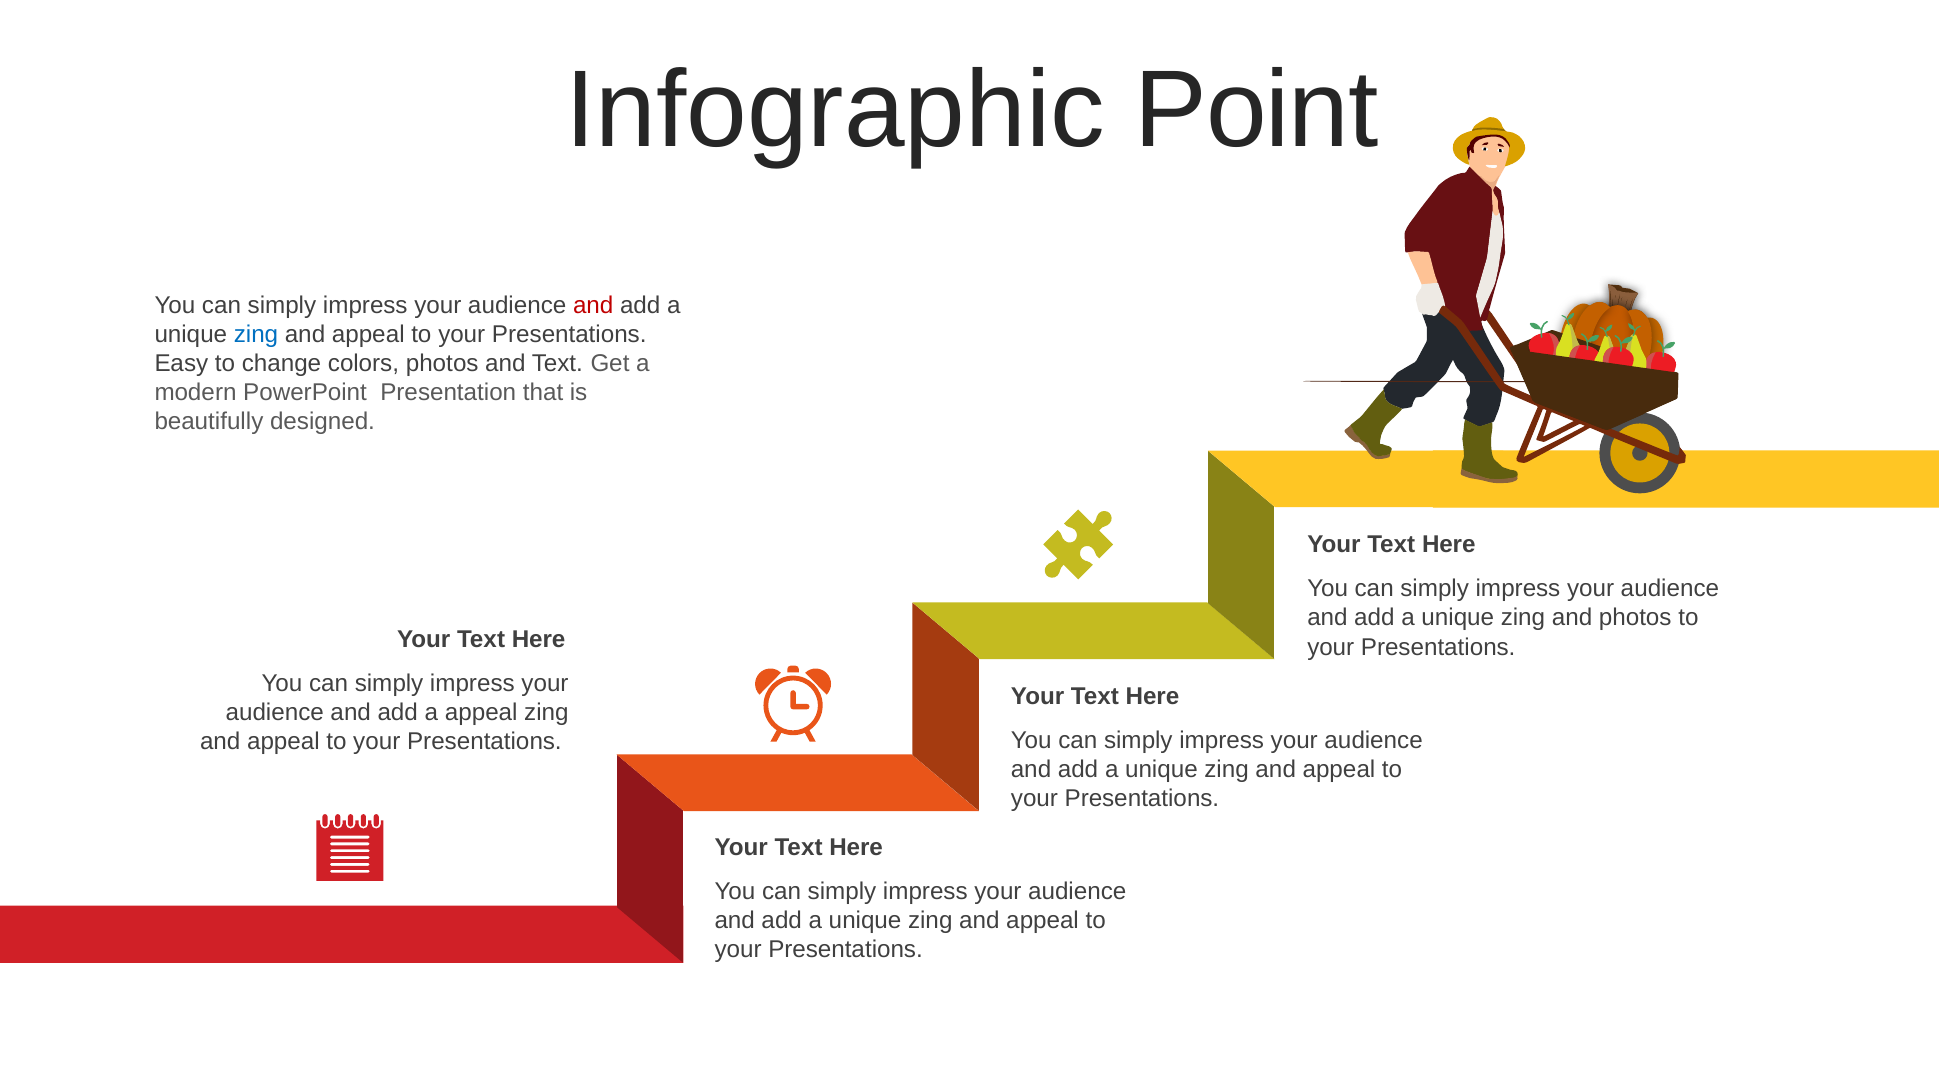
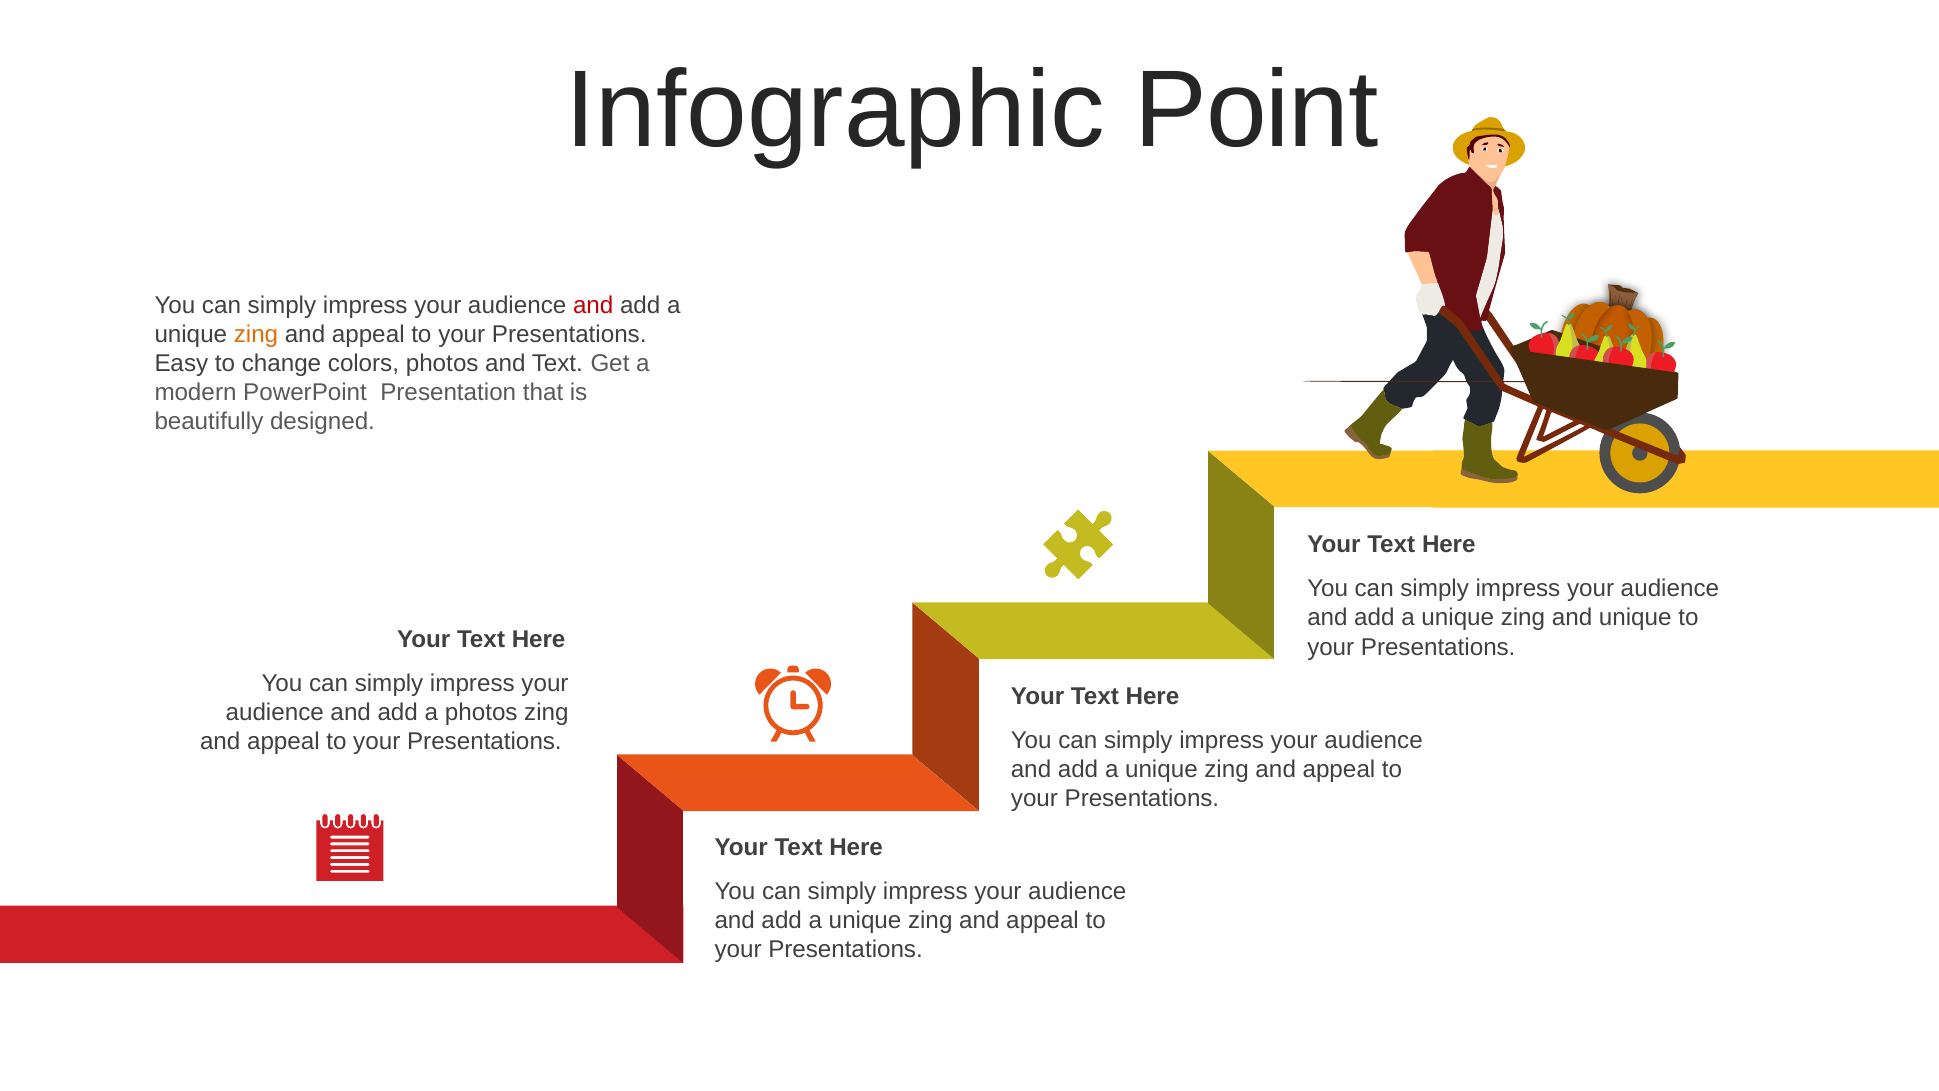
zing colour: blue -> orange (256, 334)
and photos: photos -> unique (1635, 618)
a appeal: appeal -> photos (481, 712)
